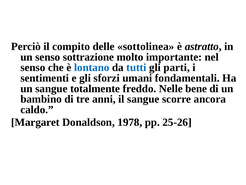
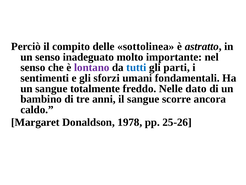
sottrazione: sottrazione -> inadeguato (88, 57)
lontano colour: blue -> purple (92, 67)
bene: bene -> dato (196, 88)
